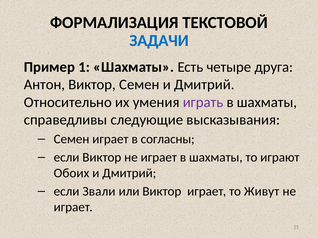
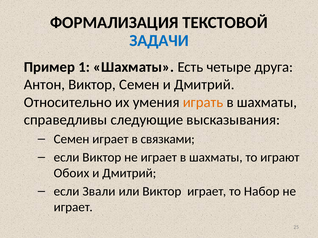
играть colour: purple -> orange (203, 102)
согласны: согласны -> связками (168, 139)
Живут: Живут -> Набор (262, 192)
